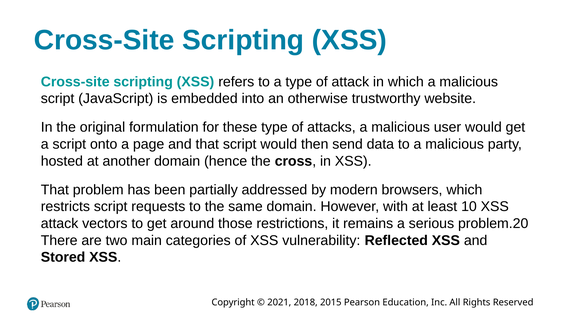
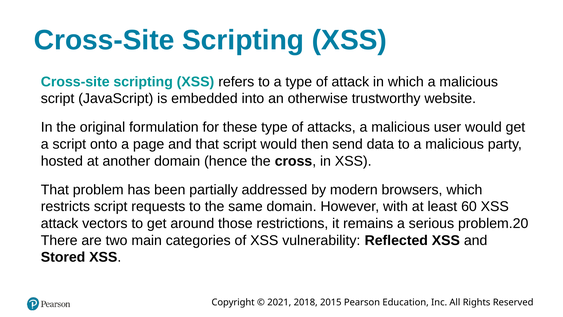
10: 10 -> 60 (469, 206)
